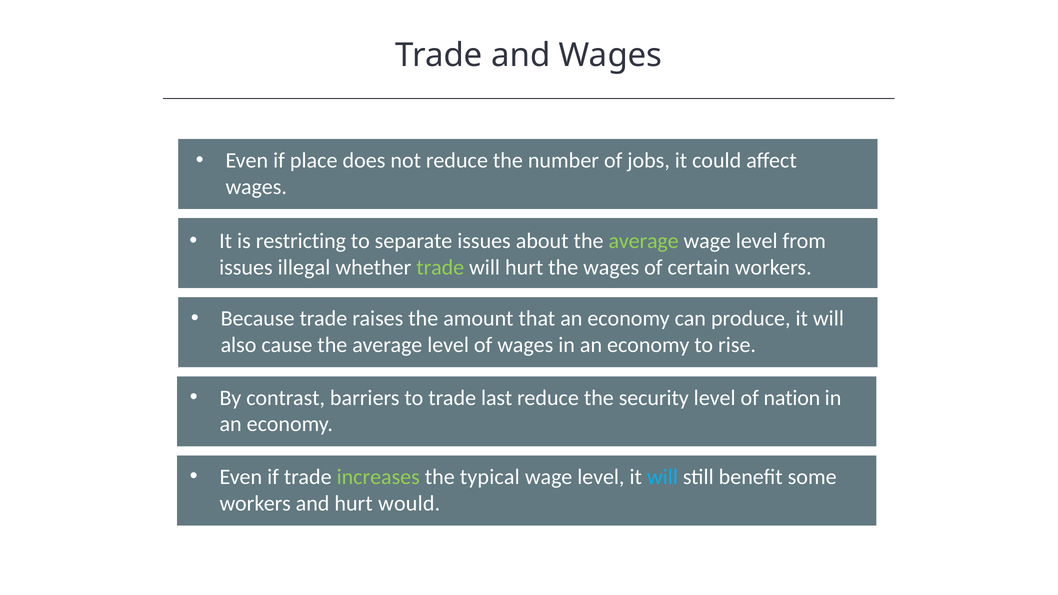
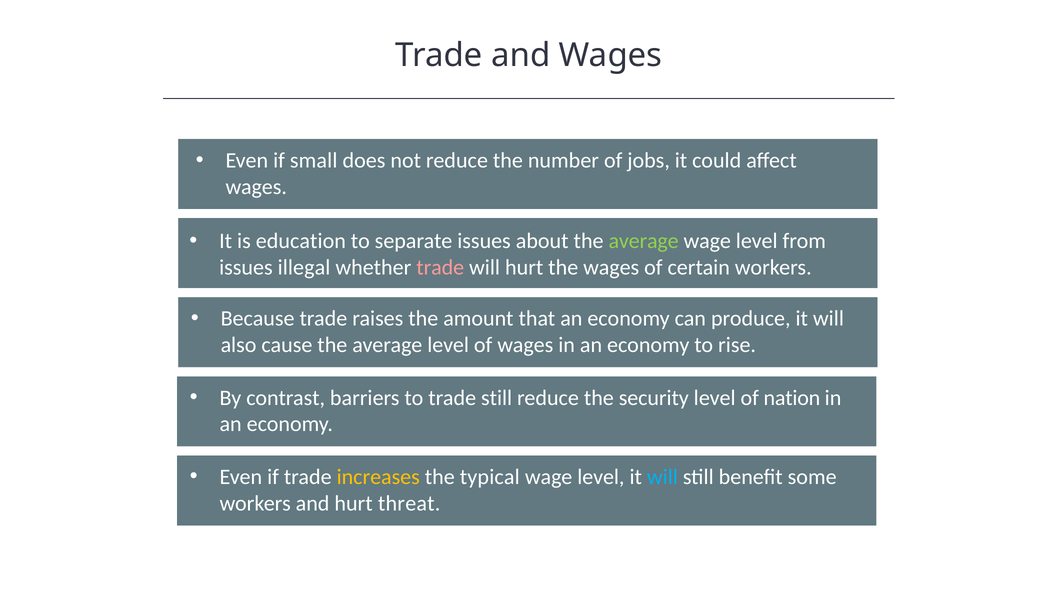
place: place -> small (314, 161)
restricting: restricting -> education (301, 241)
trade colour: light green -> pink (440, 268)
trade last: last -> still (497, 398)
increases colour: light green -> yellow (378, 477)
would: would -> threat (409, 503)
